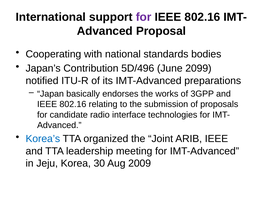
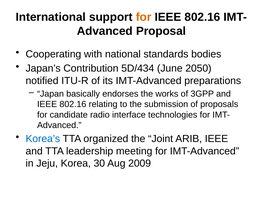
for colour: purple -> orange (144, 17)
5D/496: 5D/496 -> 5D/434 (138, 69)
2099: 2099 -> 2050 (198, 69)
